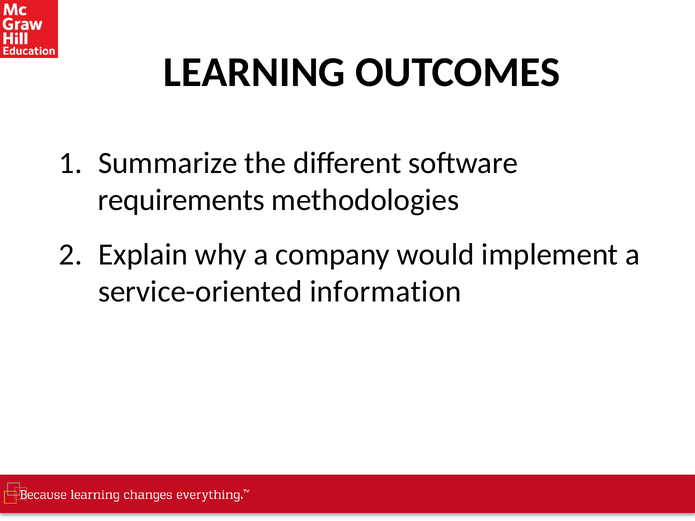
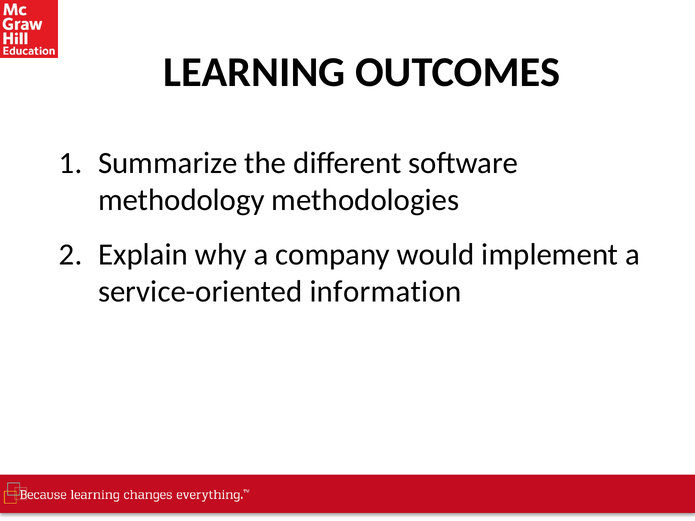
requirements: requirements -> methodology (181, 200)
